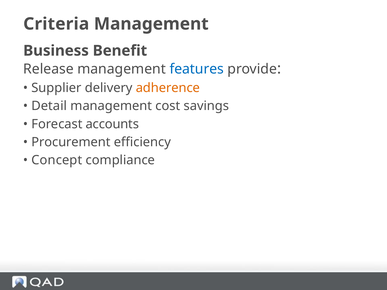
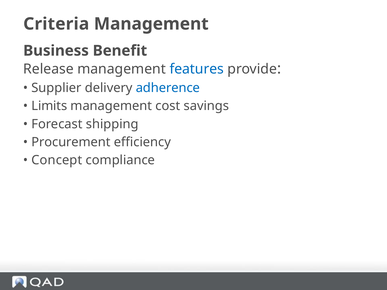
adherence colour: orange -> blue (168, 88)
Detail: Detail -> Limits (49, 106)
accounts: accounts -> shipping (112, 124)
